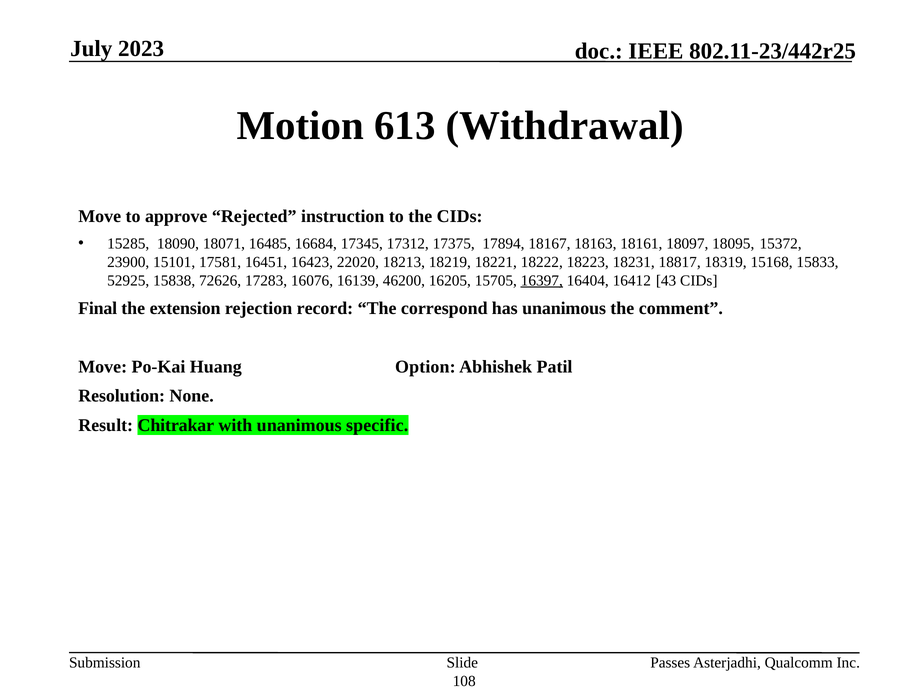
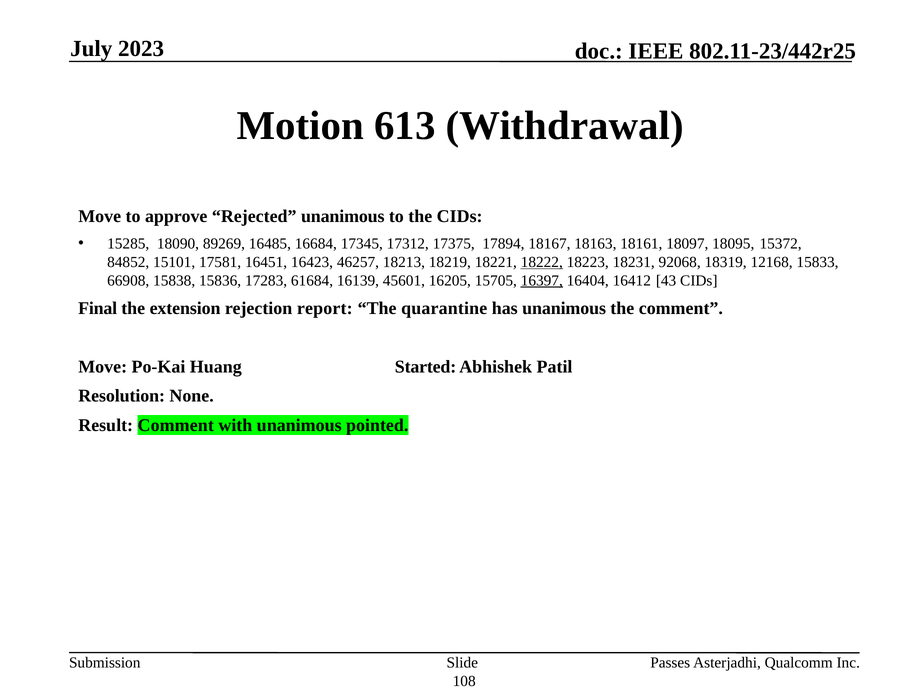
Rejected instruction: instruction -> unanimous (343, 216)
18071: 18071 -> 89269 (224, 244)
23900: 23900 -> 84852 (128, 262)
22020: 22020 -> 46257 (358, 262)
18222 underline: none -> present (542, 262)
18817: 18817 -> 92068 (680, 262)
15168: 15168 -> 12168 (772, 262)
52925: 52925 -> 66908 (128, 280)
72626: 72626 -> 15836 (220, 280)
16076: 16076 -> 61684 (312, 280)
46200: 46200 -> 45601 (404, 280)
record: record -> report (325, 308)
correspond: correspond -> quarantine (444, 308)
Option: Option -> Started (426, 367)
Result Chitrakar: Chitrakar -> Comment (176, 425)
specific: specific -> pointed (377, 425)
